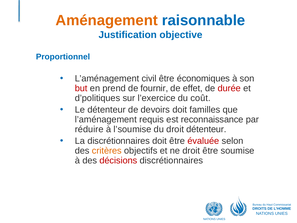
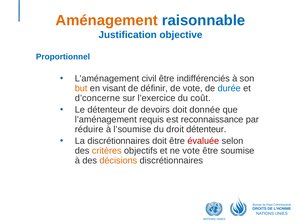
économiques: économiques -> indifférenciés (203, 78)
but colour: red -> orange (81, 88)
prend: prend -> visant (114, 88)
fournir: fournir -> définir (154, 88)
de effet: effet -> vote (193, 88)
durée colour: red -> blue (229, 88)
d’politiques: d’politiques -> d’concerne (97, 98)
familles: familles -> donnée (205, 110)
ne droit: droit -> vote (191, 151)
décisions colour: red -> orange (118, 160)
